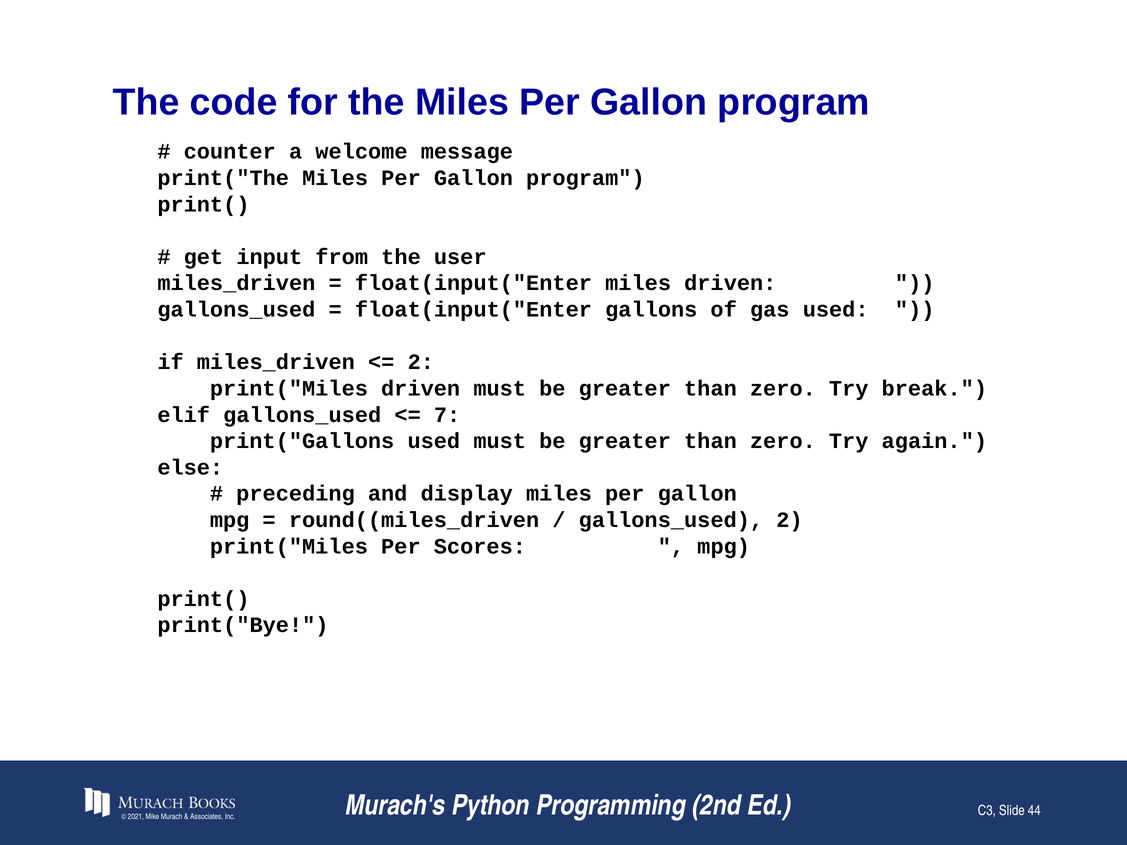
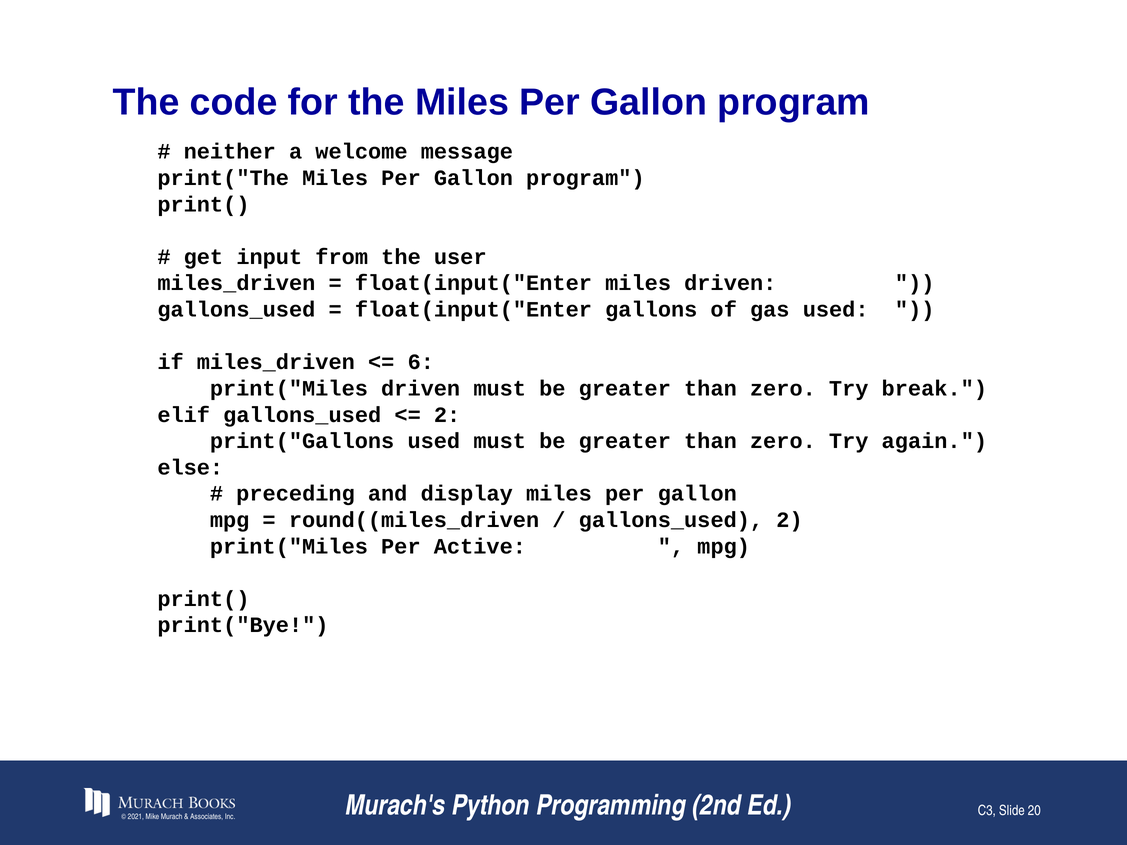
counter: counter -> neither (230, 152)
2: 2 -> 6 (421, 362)
7: 7 -> 2 (447, 415)
Scores: Scores -> Active (480, 546)
44: 44 -> 20 (1034, 811)
